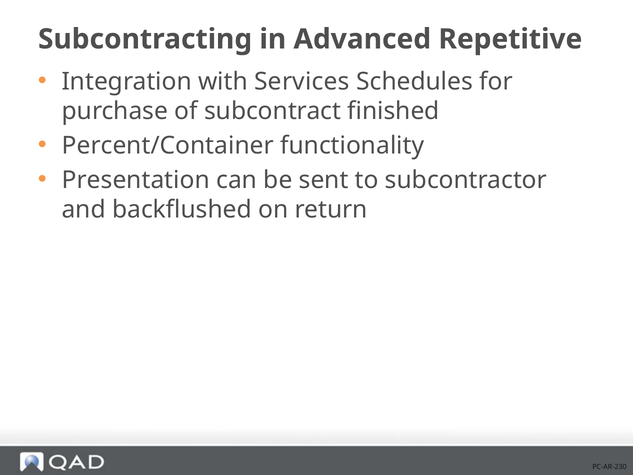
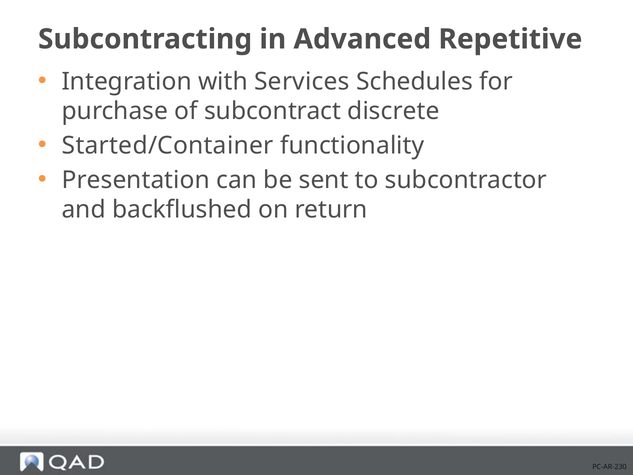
finished: finished -> discrete (393, 111)
Percent/Container: Percent/Container -> Started/Container (168, 145)
